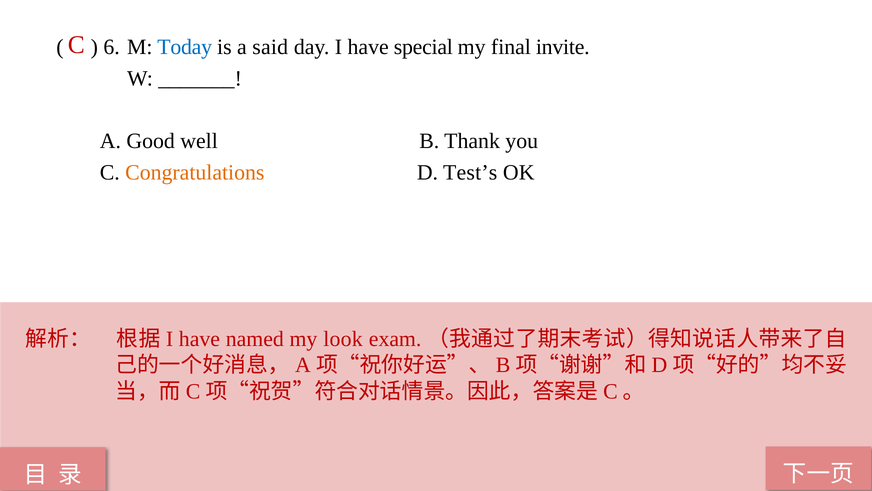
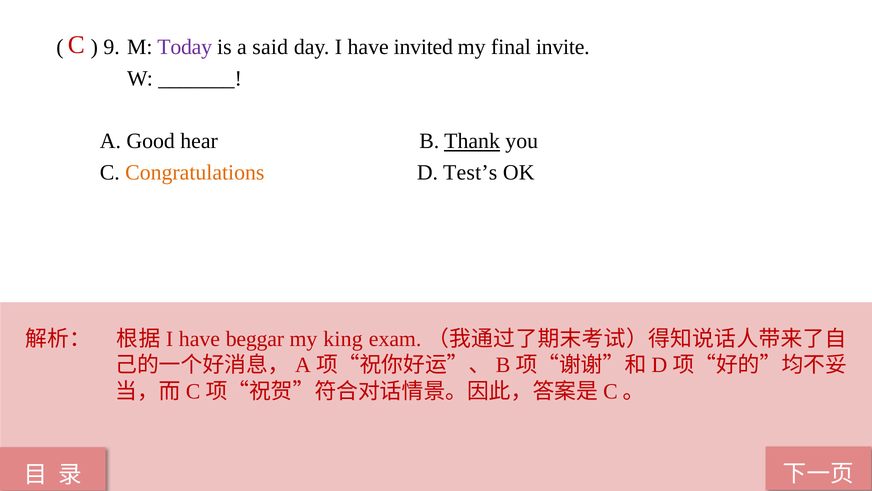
6: 6 -> 9 (112, 47)
Today colour: blue -> purple (185, 47)
special: special -> invited (423, 47)
well: well -> hear (199, 141)
Thank underline: none -> present (472, 141)
named: named -> beggar (255, 339)
look: look -> king (343, 339)
